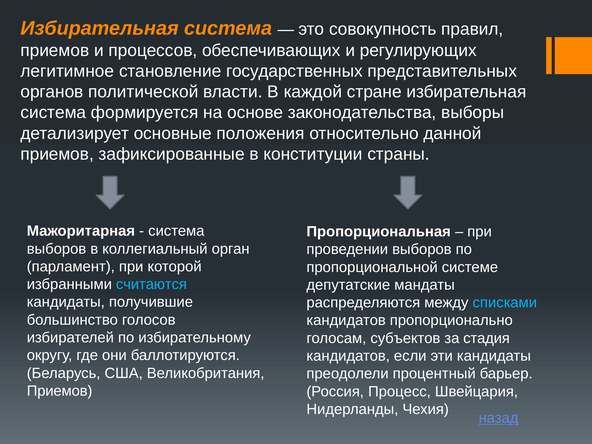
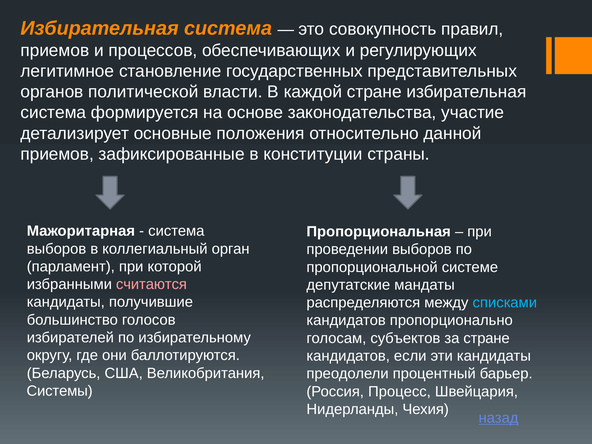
выборы: выборы -> участие (473, 113)
считаются colour: light blue -> pink (151, 284)
за стадия: стадия -> стране (487, 338)
Приемов: Приемов -> Системы (60, 391)
